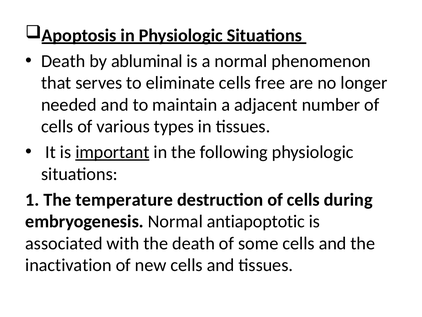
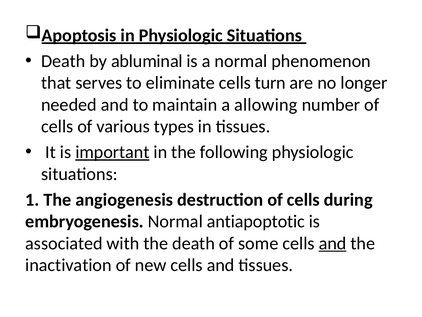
free: free -> turn (270, 83)
adjacent: adjacent -> allowing (266, 105)
temperature: temperature -> angiogenesis (124, 199)
and underline: none -> present (333, 243)
